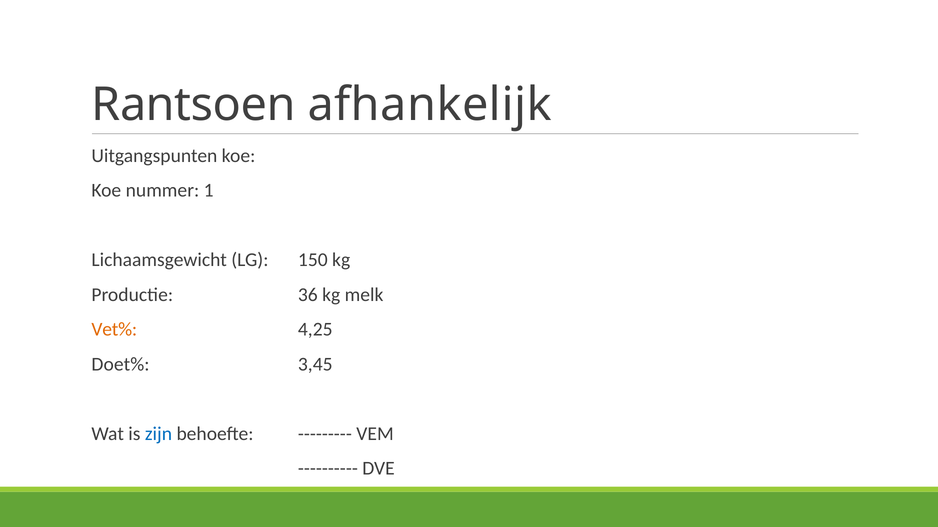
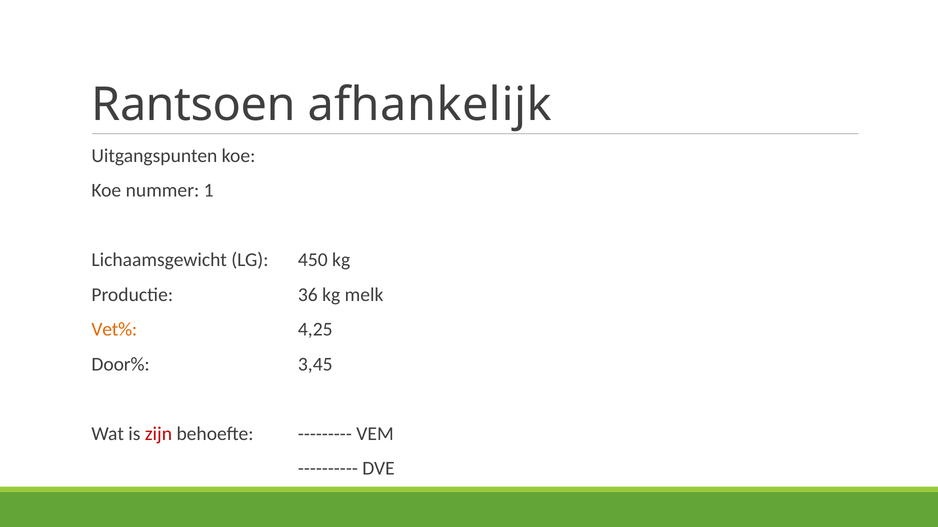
150: 150 -> 450 (313, 260)
Doet%: Doet% -> Door% (121, 365)
zijn colour: blue -> red (158, 434)
